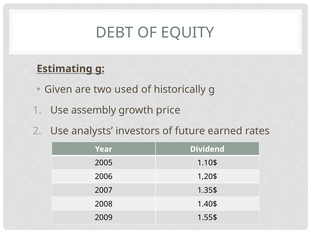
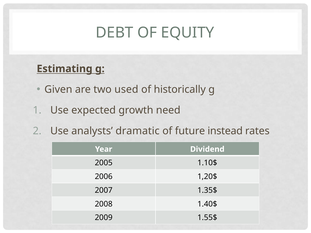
assembly: assembly -> expected (94, 110)
price: price -> need (168, 110)
investors: investors -> dramatic (138, 131)
earned: earned -> instead (225, 131)
